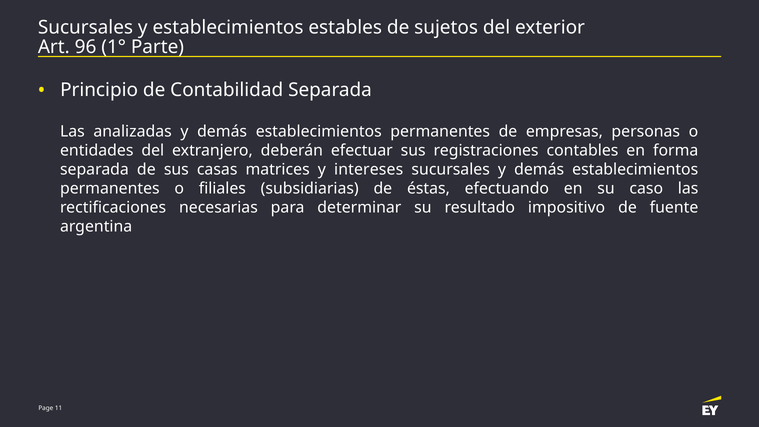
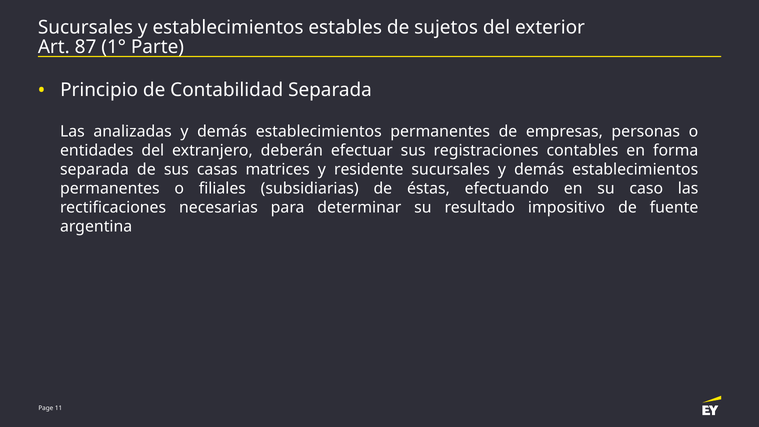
96: 96 -> 87 (86, 47)
intereses: intereses -> residente (369, 169)
